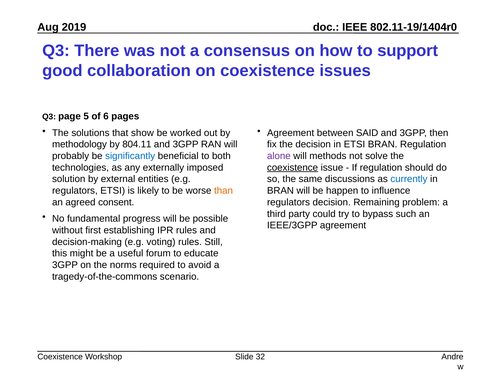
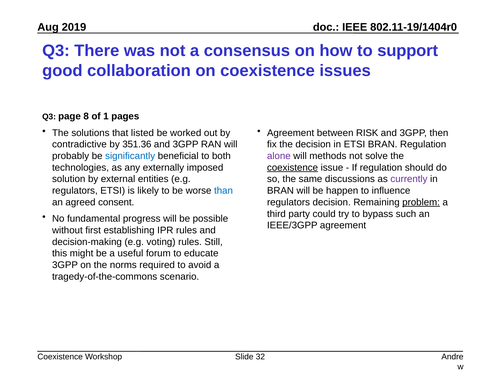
5: 5 -> 8 (86, 116)
6: 6 -> 1 (106, 116)
show: show -> listed (142, 133)
SAID: SAID -> RISK (367, 133)
methodology: methodology -> contradictive (79, 144)
804.11: 804.11 -> 351.36 (137, 144)
currently colour: blue -> purple (409, 179)
than colour: orange -> blue (223, 191)
problem underline: none -> present (421, 202)
